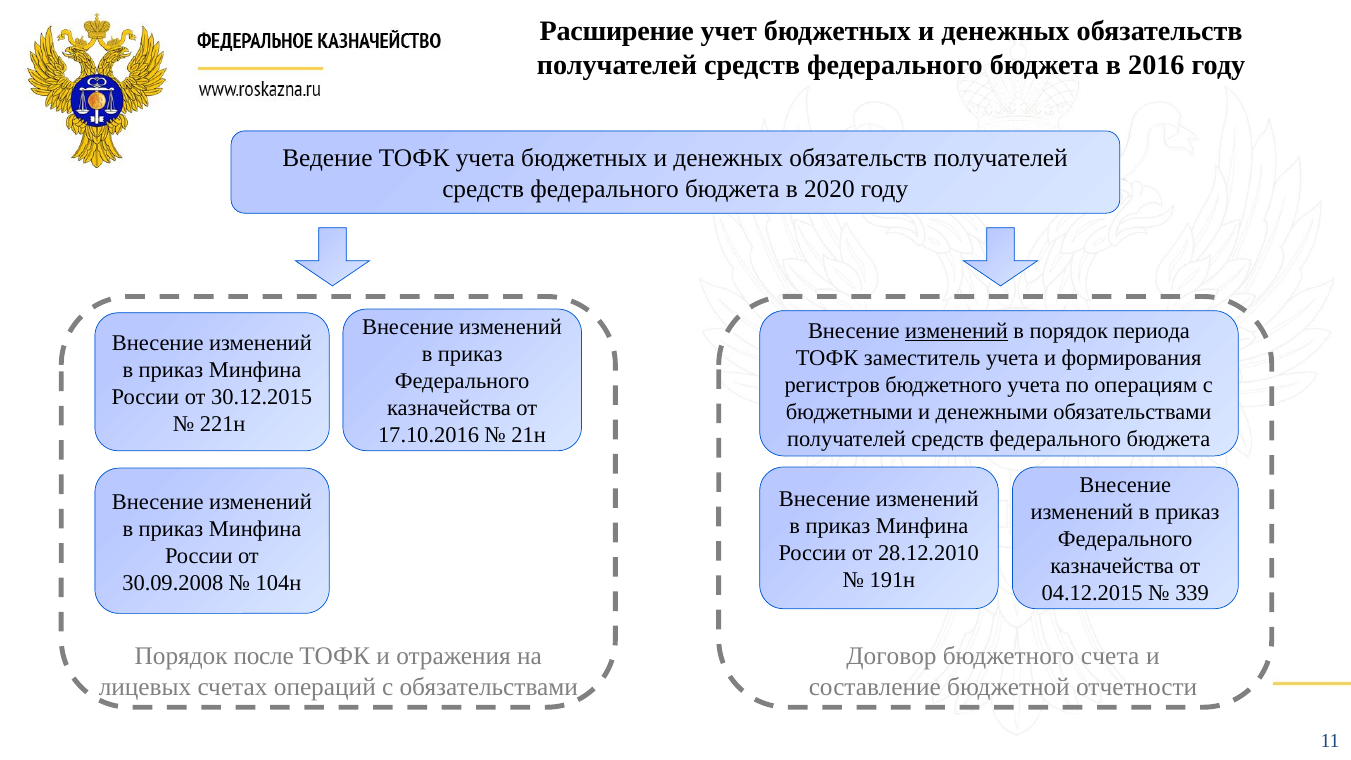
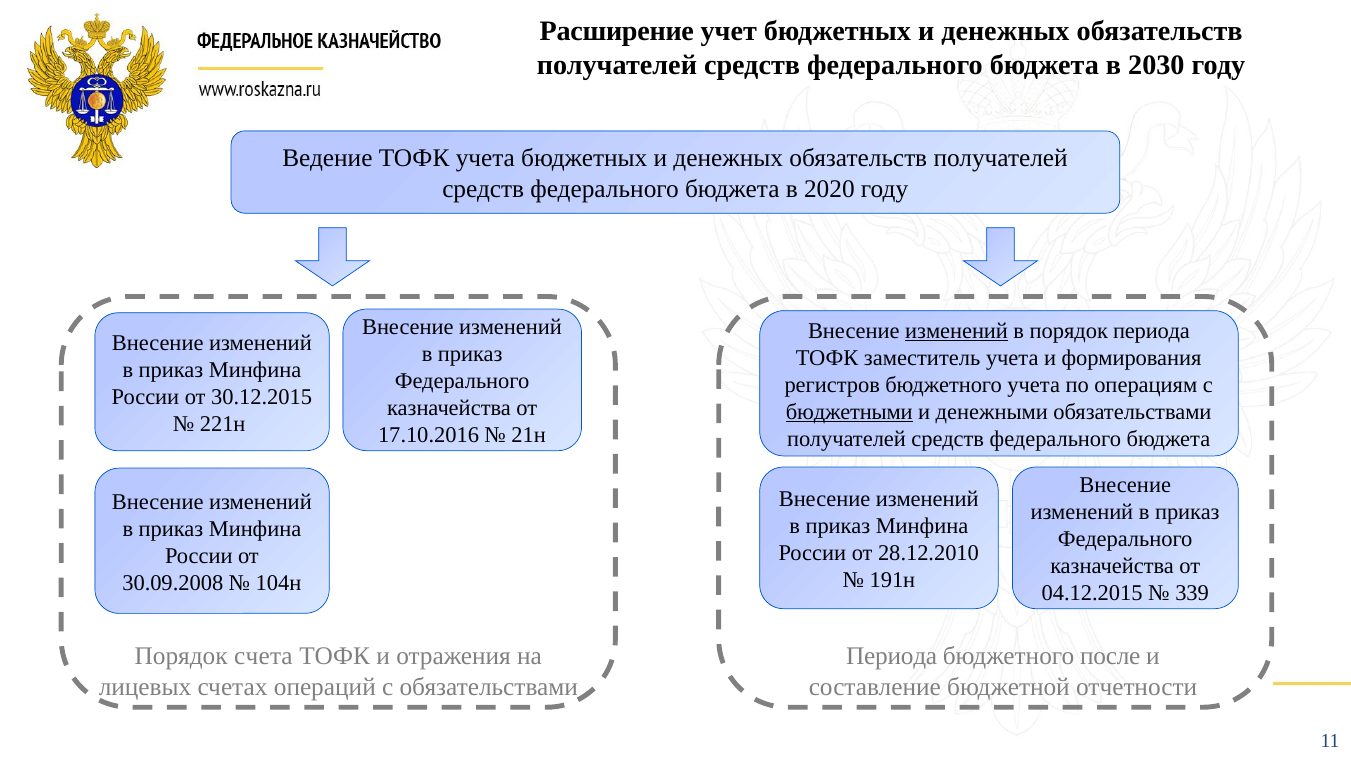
2016: 2016 -> 2030 (1156, 65)
бюджетными underline: none -> present (849, 412)
после: после -> счета (263, 656)
Договор: Договор -> Периода (892, 656)
счета: счета -> после (1110, 656)
